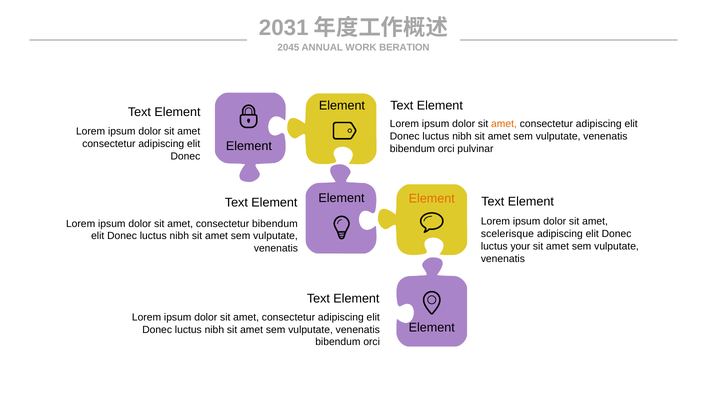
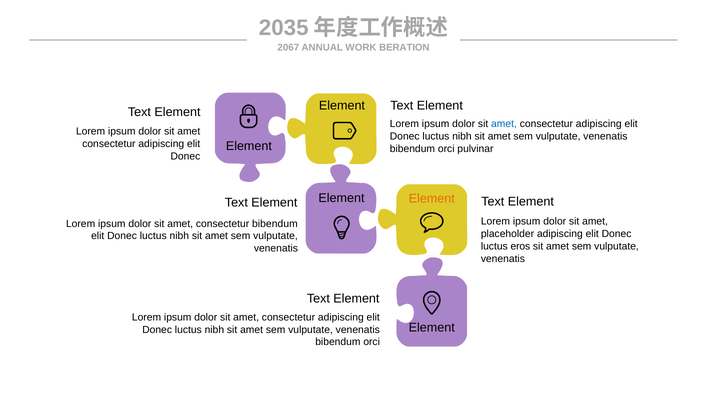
2031: 2031 -> 2035 (284, 28)
2045: 2045 -> 2067 (288, 47)
amet colour: orange -> blue (504, 124)
scelerisque: scelerisque -> placeholder (507, 234)
your: your -> eros (520, 246)
